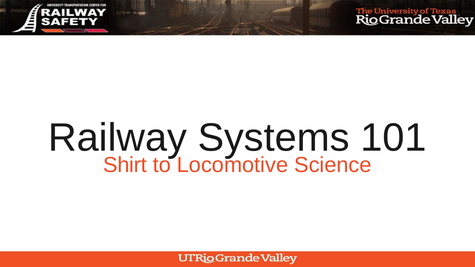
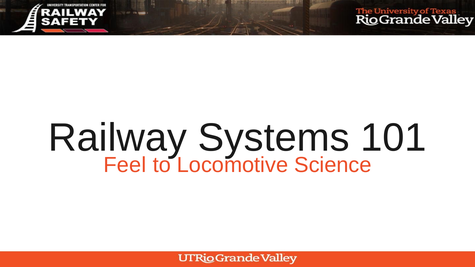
Shirt: Shirt -> Feel (125, 165)
